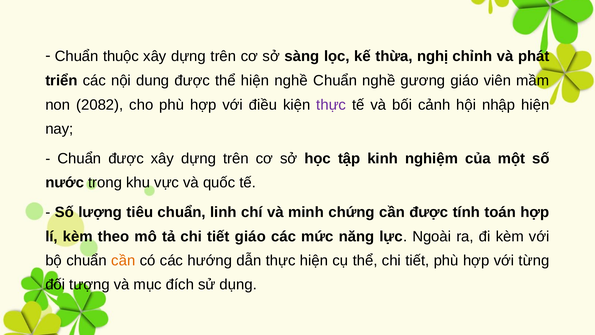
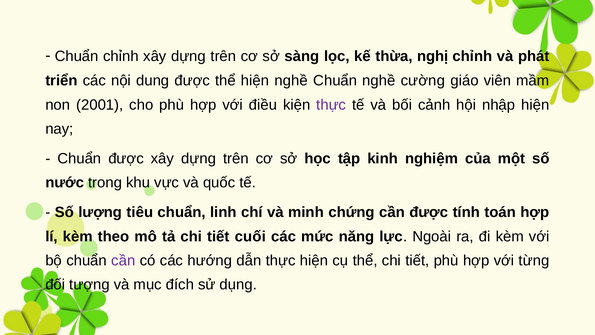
Chuẩn thuộc: thuộc -> chỉnh (121, 56)
gương: gương -> cường (423, 81)
2082: 2082 -> 2001 (100, 105)
tiết giáo: giáo -> cuối (250, 236)
cần colour: orange -> purple (123, 260)
